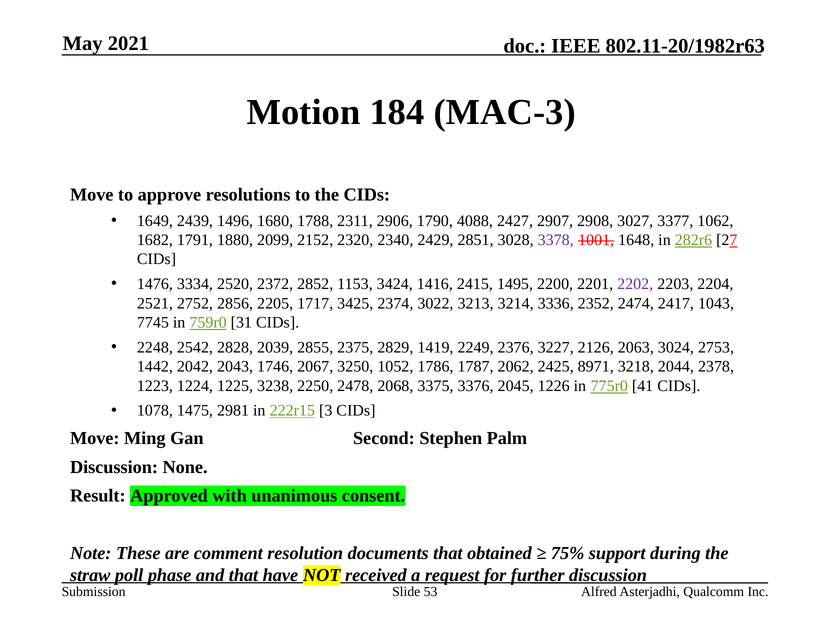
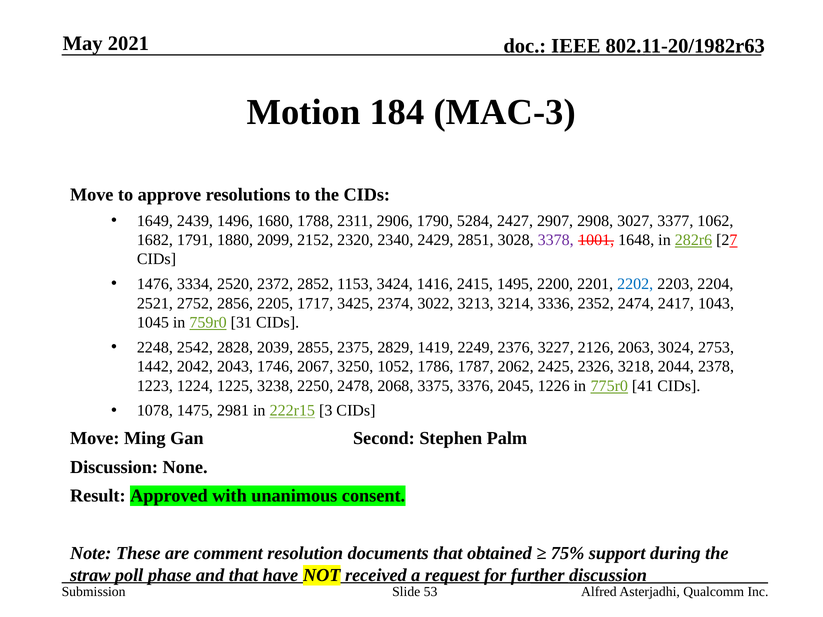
4088: 4088 -> 5284 (475, 221)
2202 colour: purple -> blue (635, 284)
7745: 7745 -> 1045 (153, 323)
8971: 8971 -> 2326 (596, 367)
